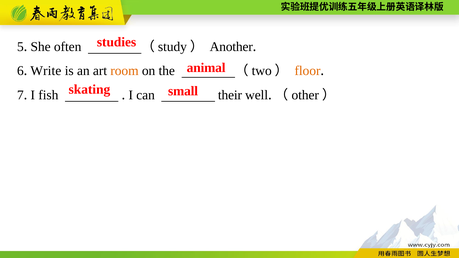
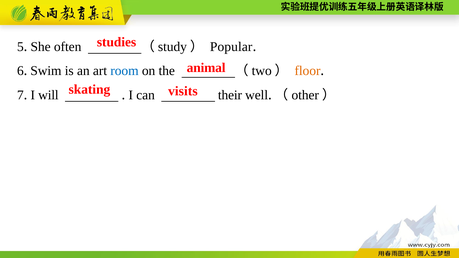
Another: Another -> Popular (231, 47)
Write: Write -> Swim (46, 71)
room colour: orange -> blue (124, 71)
small: small -> visits (183, 91)
fish: fish -> will (48, 95)
